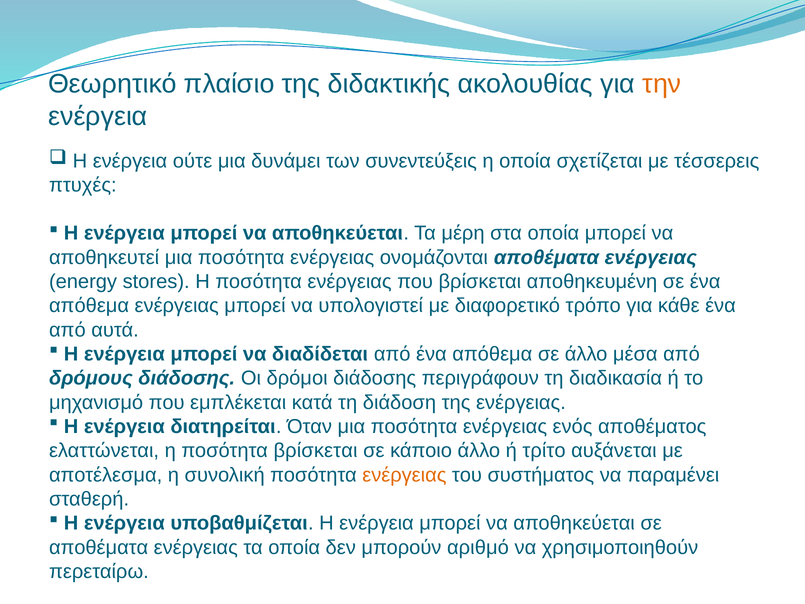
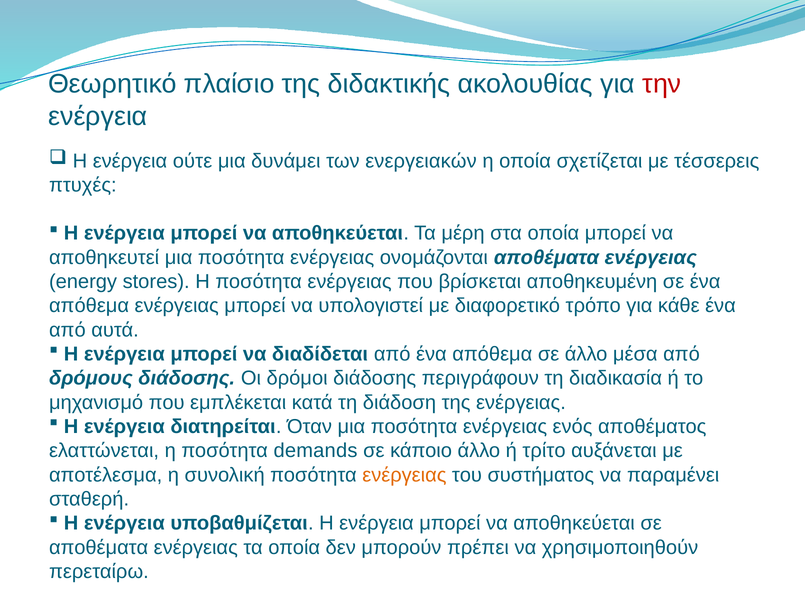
την colour: orange -> red (662, 84)
συνεντεύξεις: συνεντεύξεις -> ενεργειακών (421, 161)
ποσότητα βρίσκεται: βρίσκεται -> demands (315, 451)
αριθμό: αριθμό -> πρέπει (478, 547)
